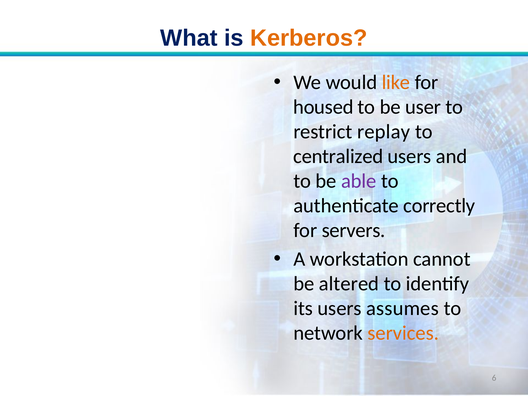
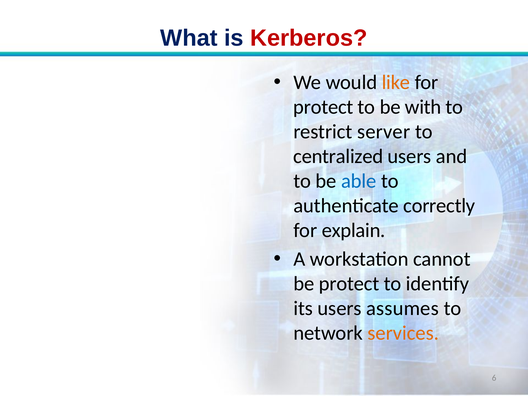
Kerberos colour: orange -> red (309, 38)
housed: housed -> protect (323, 107)
user: user -> with (423, 107)
replay: replay -> server (384, 132)
able colour: purple -> blue (359, 181)
servers: servers -> explain (354, 230)
be altered: altered -> protect (349, 284)
